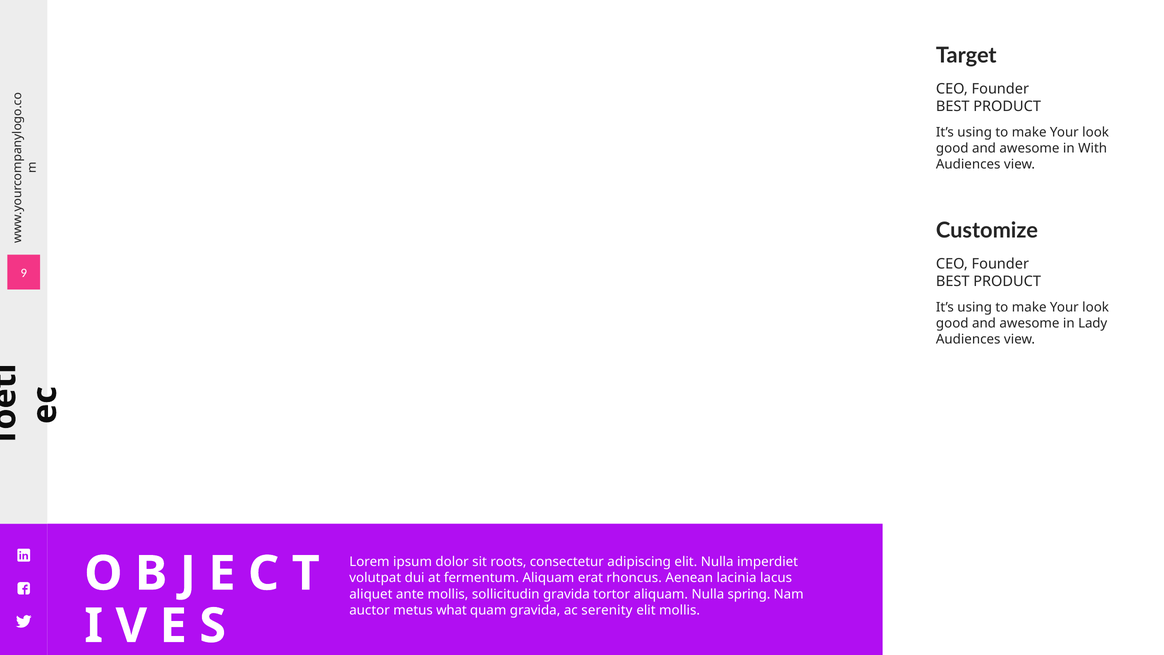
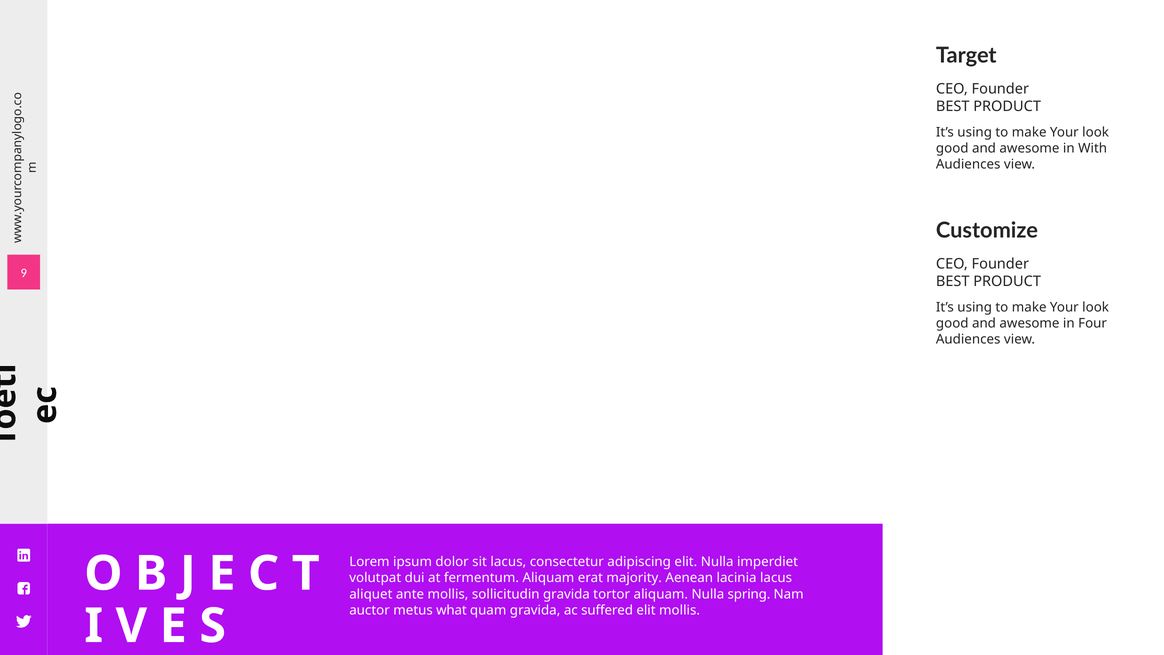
Lady: Lady -> Four (1093, 323)
sit roots: roots -> lacus (508, 562)
rhoncus: rhoncus -> majority (634, 578)
serenity: serenity -> suffered (607, 610)
